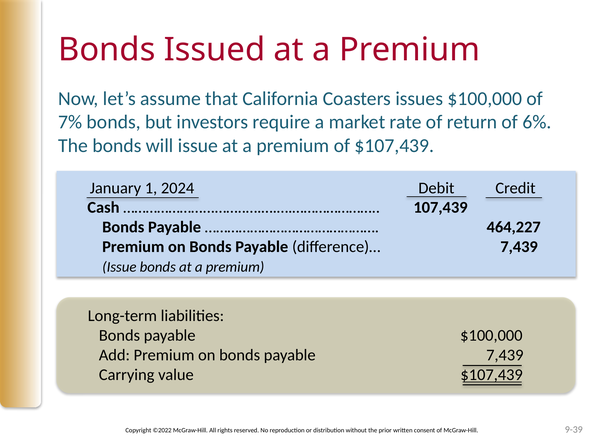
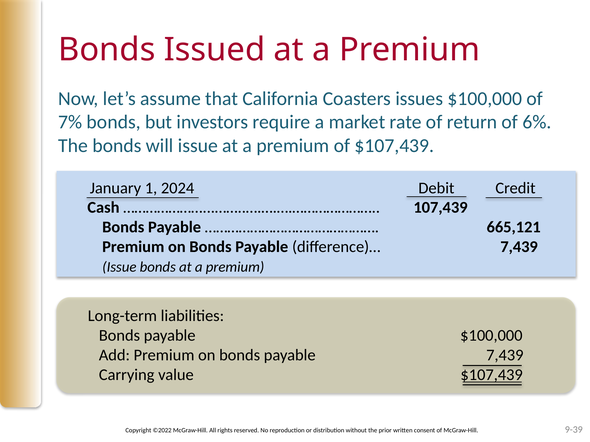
464,227: 464,227 -> 665,121 (514, 227)
